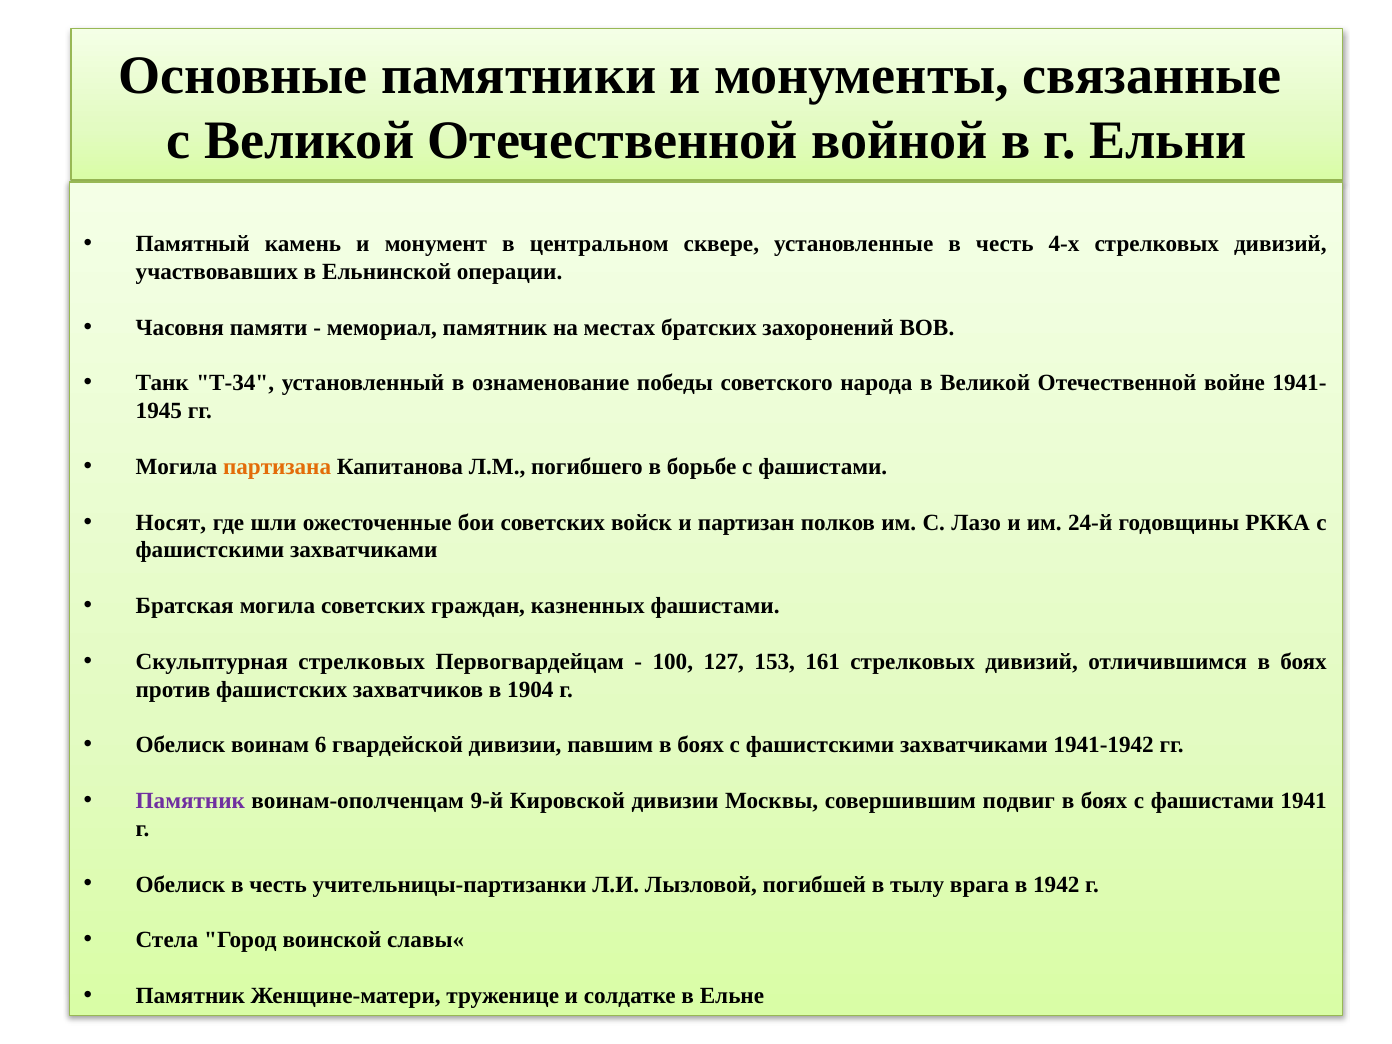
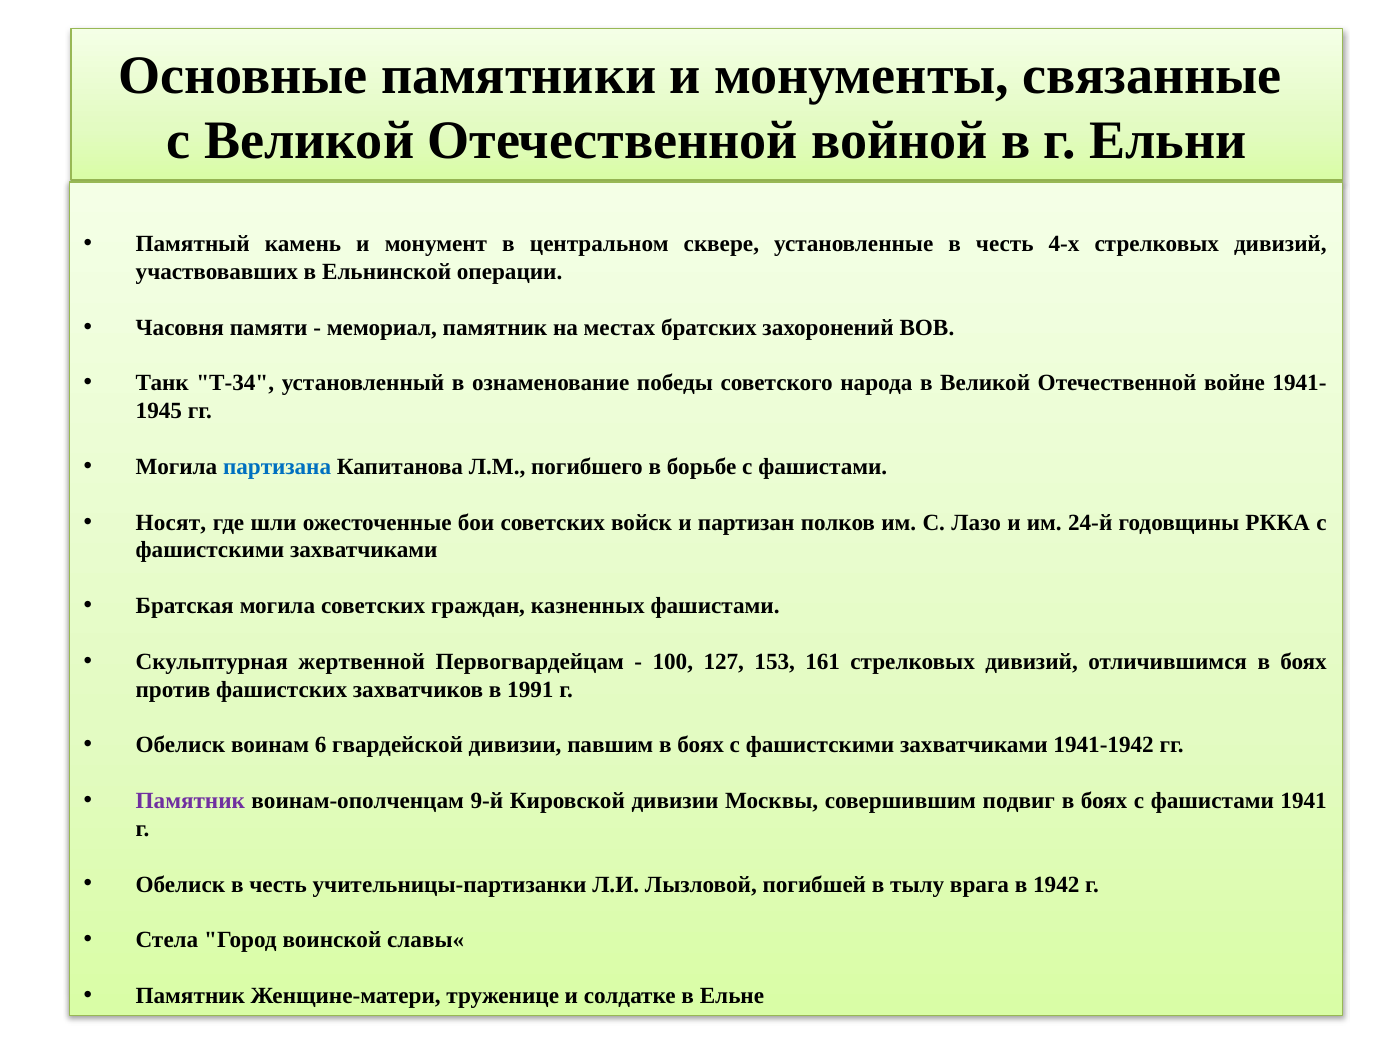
партизана colour: orange -> blue (277, 467)
Скульптурная стрелковых: стрелковых -> жертвенной (362, 662)
1904: 1904 -> 1991 (530, 690)
